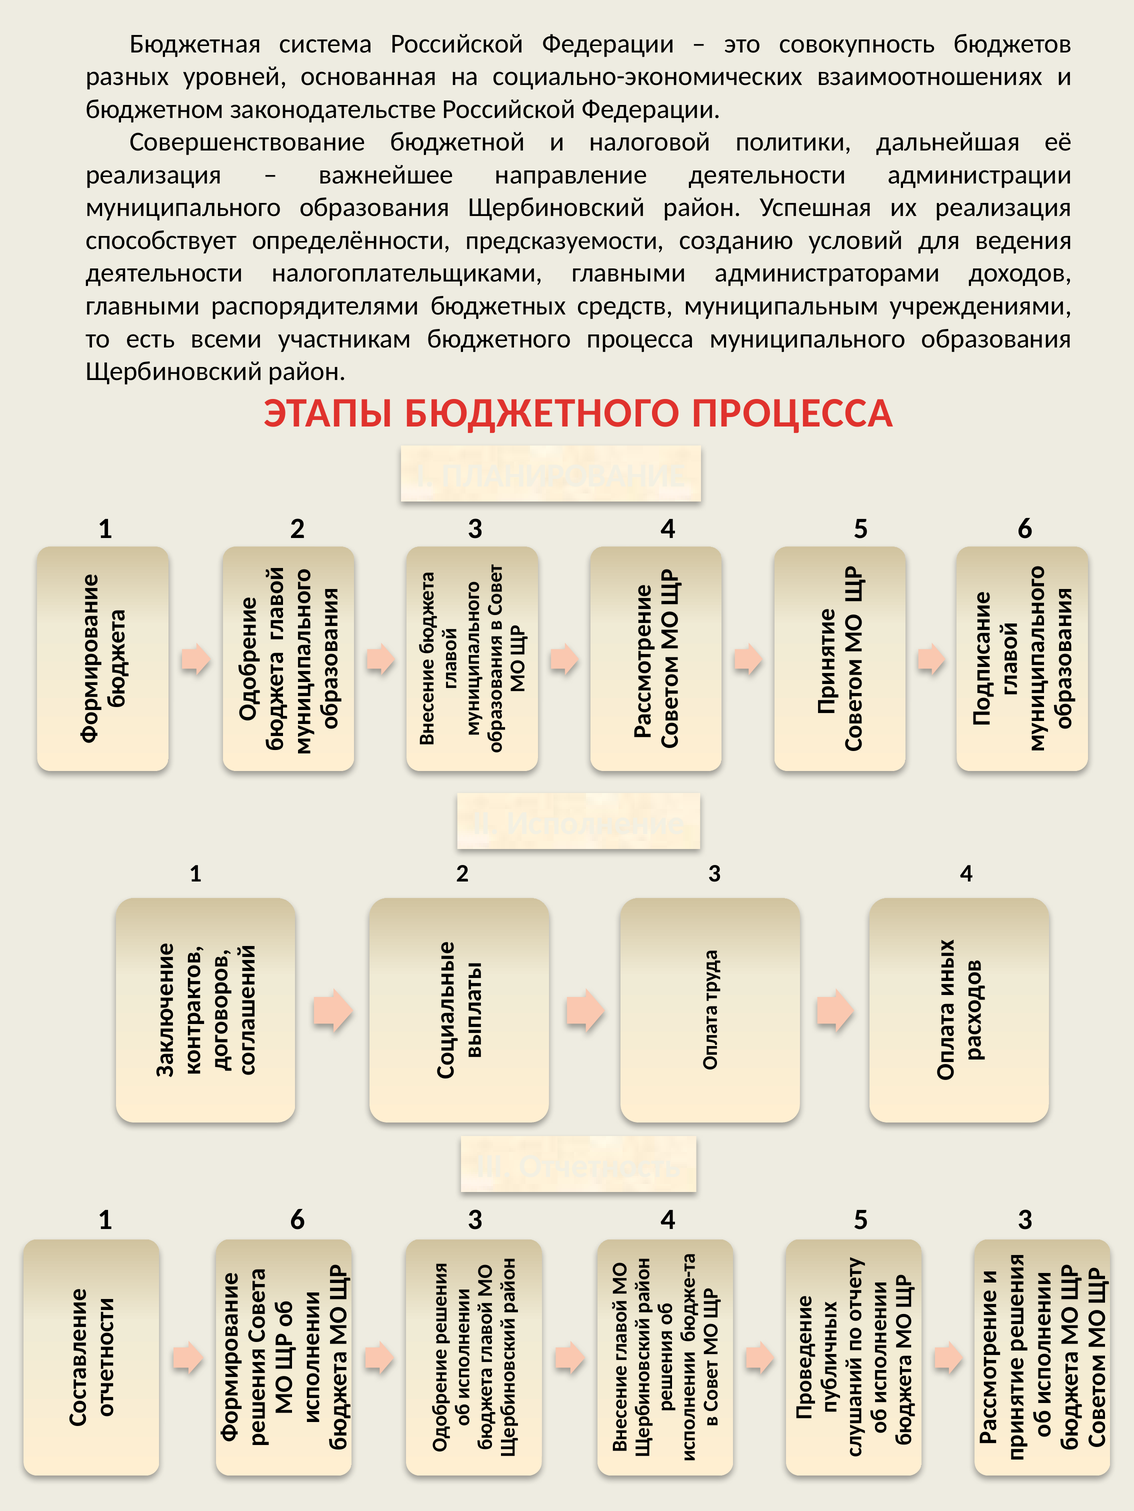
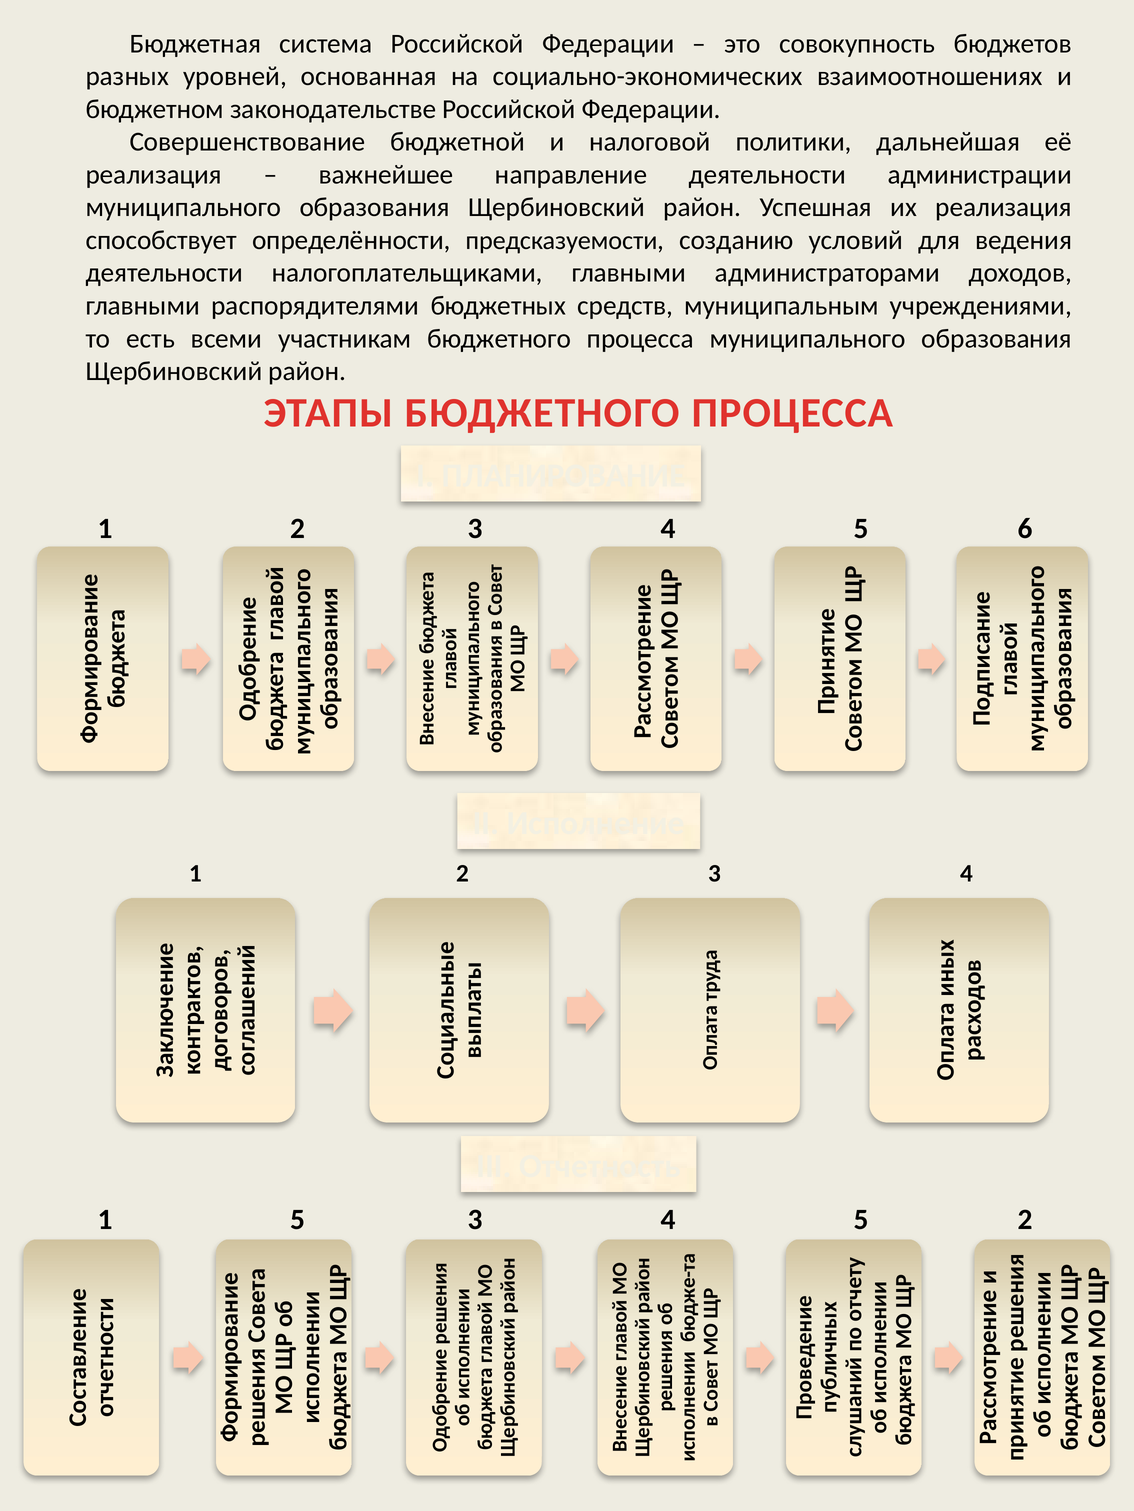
1 6: 6 -> 5 (298, 1220)
5 3: 3 -> 2 (1025, 1220)
